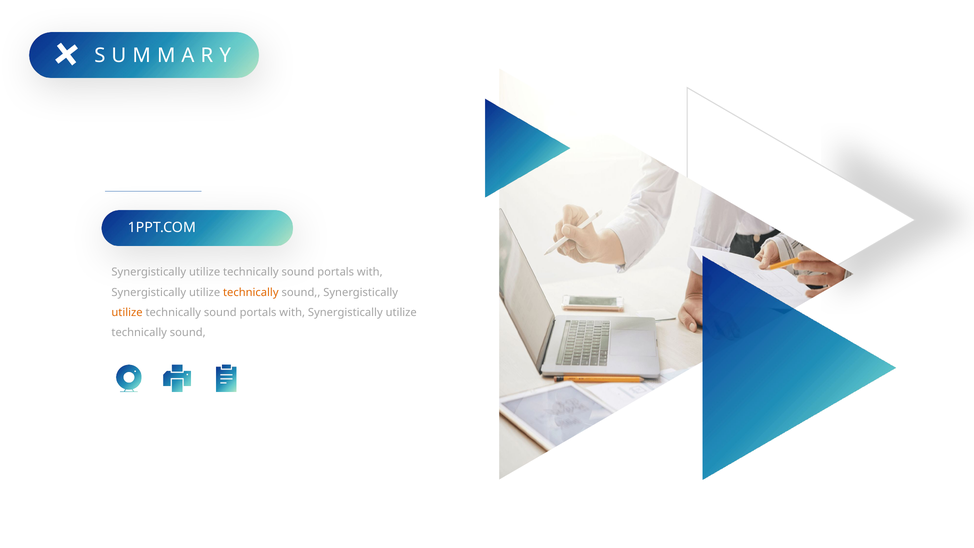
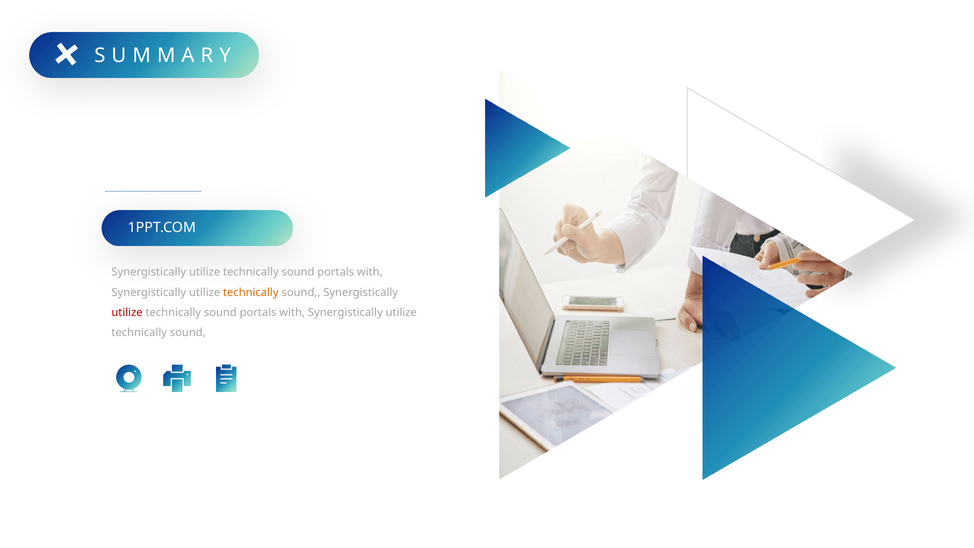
utilize colour: orange -> red (127, 312)
